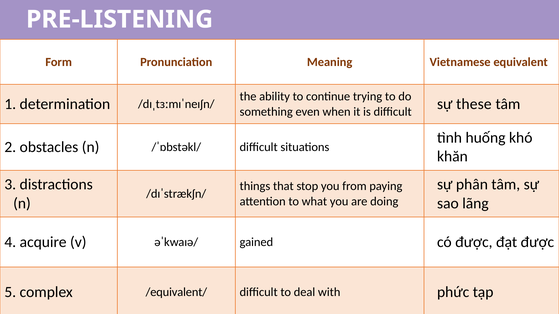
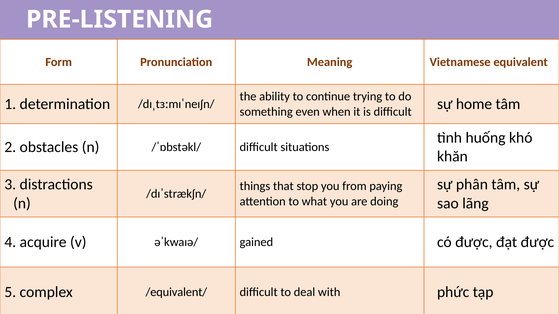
these: these -> home (474, 104)
